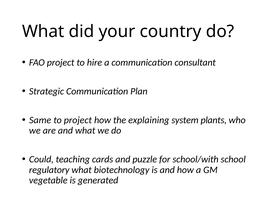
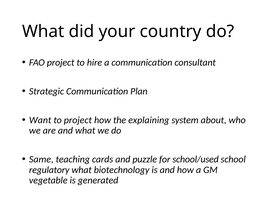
Same: Same -> Want (40, 120)
plants: plants -> about (214, 120)
Could: Could -> Same (41, 159)
school/with: school/with -> school/used (196, 159)
